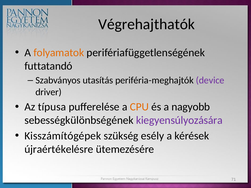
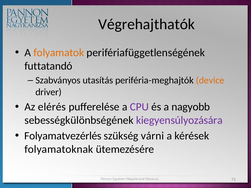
device colour: purple -> orange (210, 80)
típusa: típusa -> elérés (52, 107)
CPU colour: orange -> purple (139, 107)
Kisszámítógépek: Kisszámítógépek -> Folyamatvezérlés (63, 136)
esély: esély -> várni (153, 136)
újraértékelésre: újraértékelésre -> folyamatoknak (59, 149)
